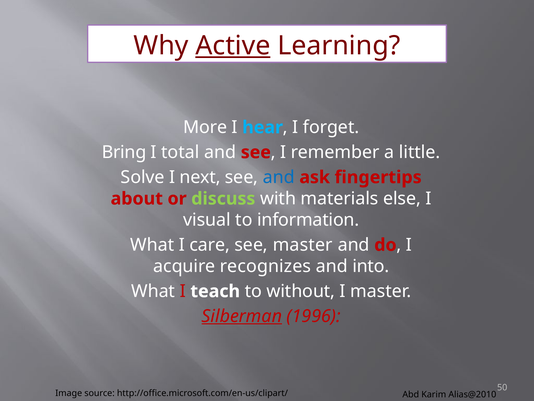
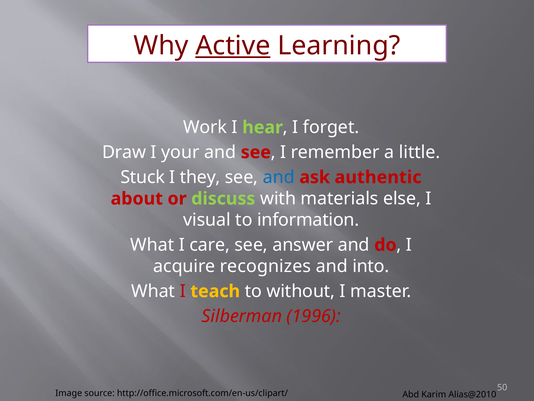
More: More -> Work (205, 127)
hear colour: light blue -> light green (263, 127)
Bring: Bring -> Draw (124, 152)
total: total -> your (180, 152)
Solve: Solve -> Stuck (143, 177)
next: next -> they (200, 177)
fingertips: fingertips -> authentic (378, 177)
see master: master -> answer (303, 245)
teach colour: white -> yellow (215, 291)
Silberman underline: present -> none (242, 316)
